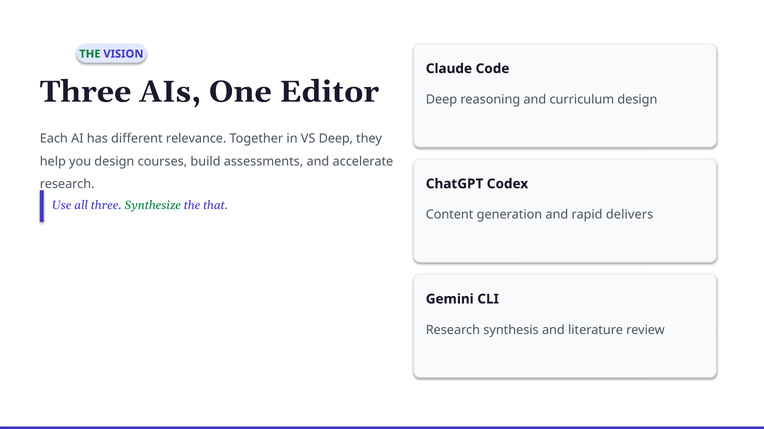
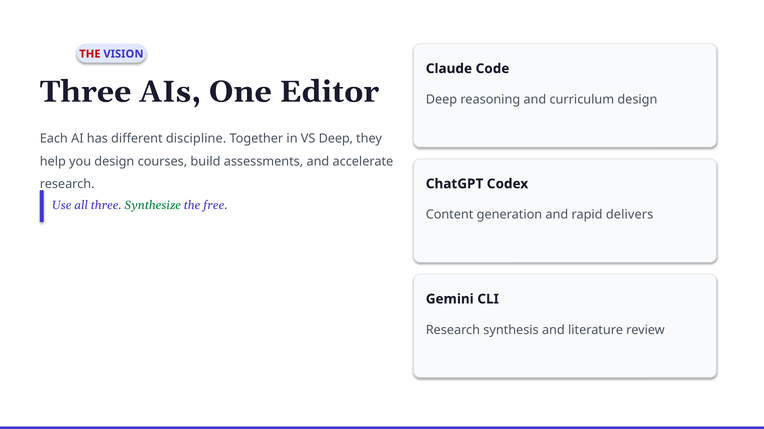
THE colour: green -> red (90, 54)
relevance: relevance -> discipline (196, 139)
that: that -> free (215, 206)
